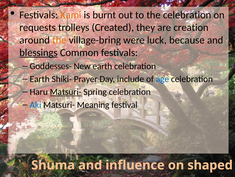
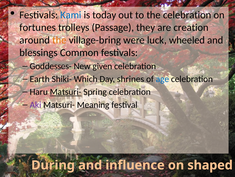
Kami colour: orange -> blue (71, 15)
burnt: burnt -> today (104, 15)
requests: requests -> fortunes (38, 27)
Created: Created -> Passage (113, 27)
because: because -> wheeled (187, 40)
blessings underline: present -> none (39, 52)
New earth: earth -> given (102, 66)
Prayer: Prayer -> Which (86, 79)
include: include -> shrines (131, 79)
Aki colour: blue -> purple (36, 104)
Shuma: Shuma -> During (53, 165)
